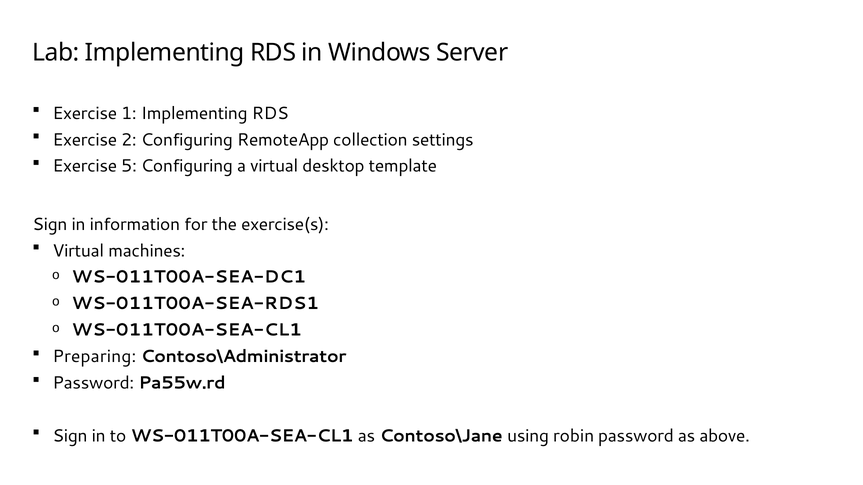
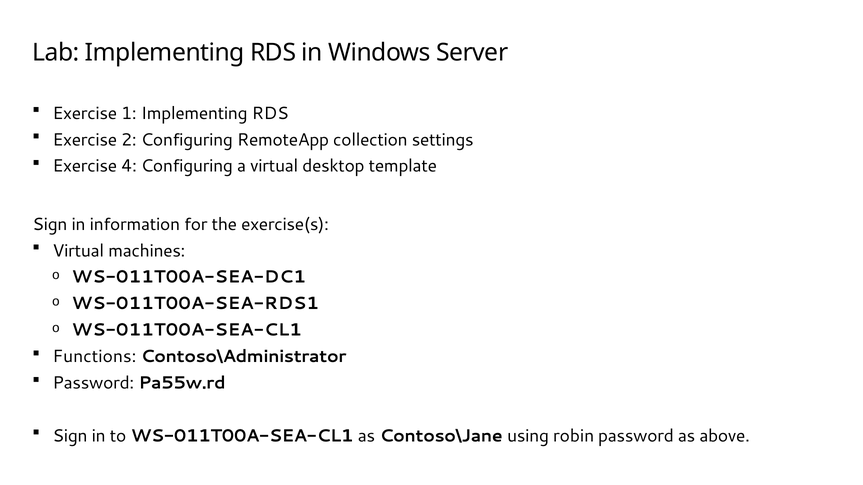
5: 5 -> 4 (129, 166)
Preparing: Preparing -> Functions (94, 357)
